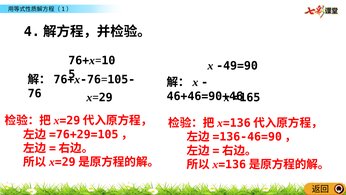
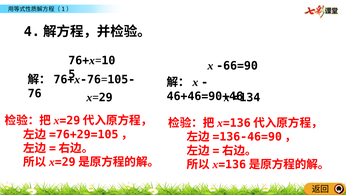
-49=90: -49=90 -> -66=90 (237, 66)
=165: =165 -> =134 (246, 97)
